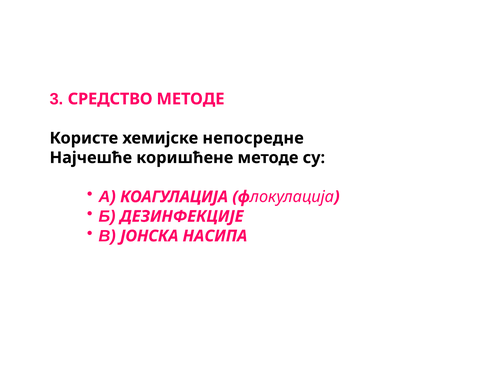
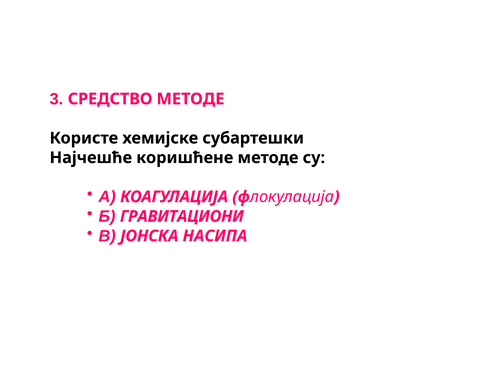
непосредне: непосредне -> субартешки (253, 138)
ДЕЗИНФЕКЦИЈЕ: ДЕЗИНФЕКЦИЈЕ -> ГРАВИТАЦИОНИ (182, 216)
